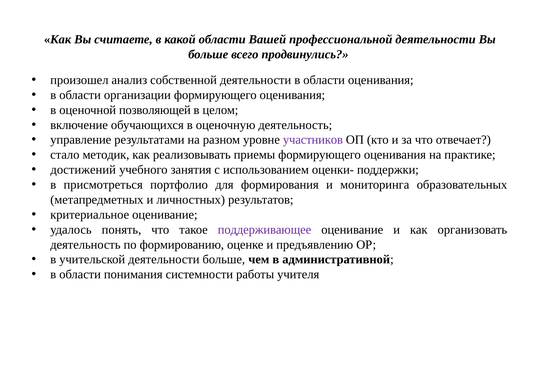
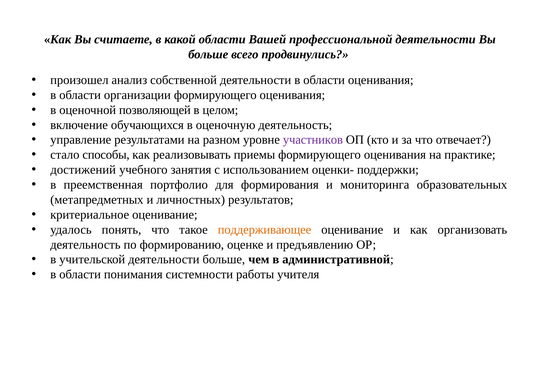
методик: методик -> способы (106, 155)
присмотреться: присмотреться -> преемственная (103, 185)
поддерживающее colour: purple -> orange (265, 230)
